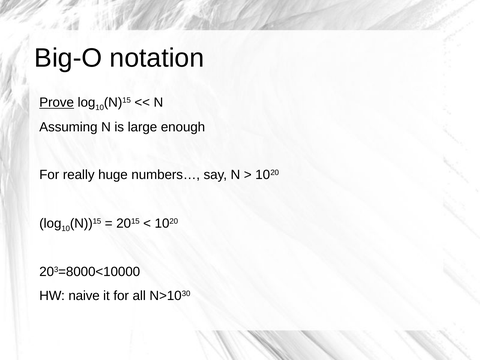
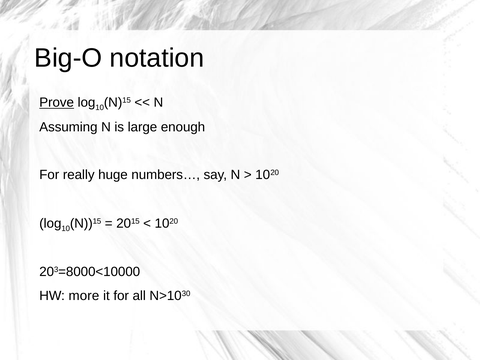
naive: naive -> more (84, 296)
